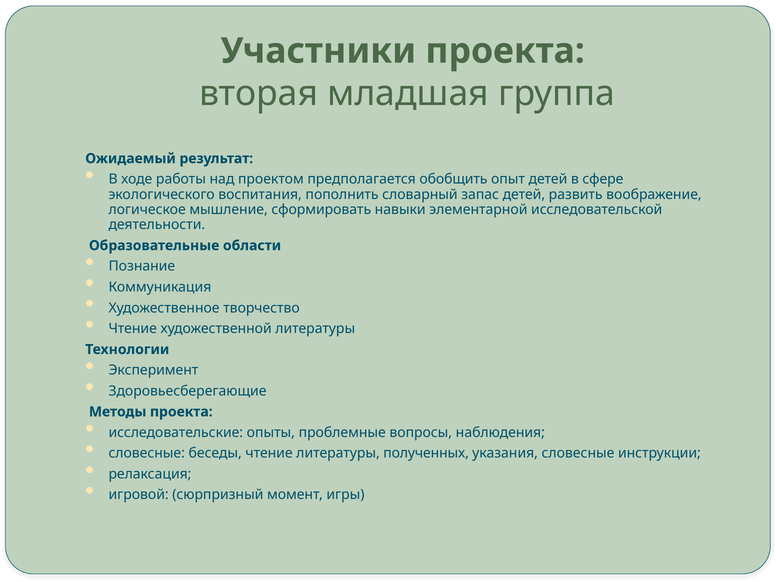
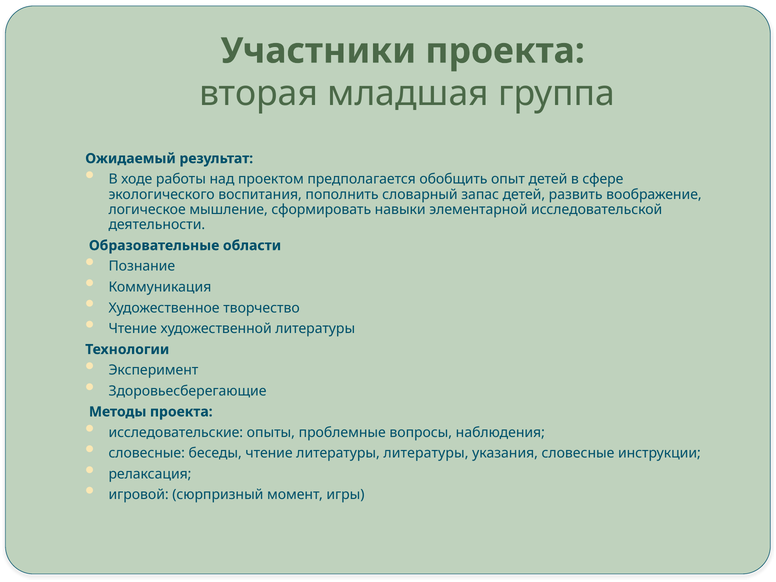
литературы полученных: полученных -> литературы (426, 453)
